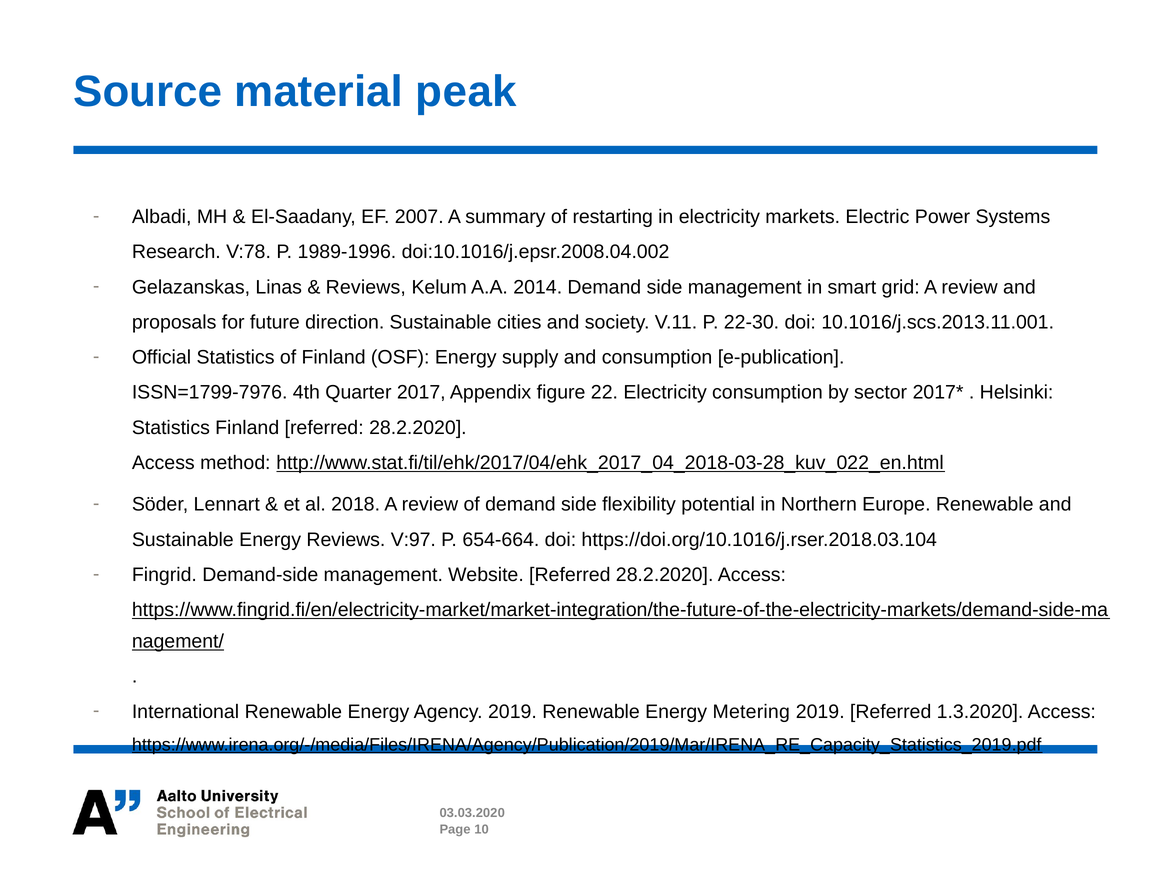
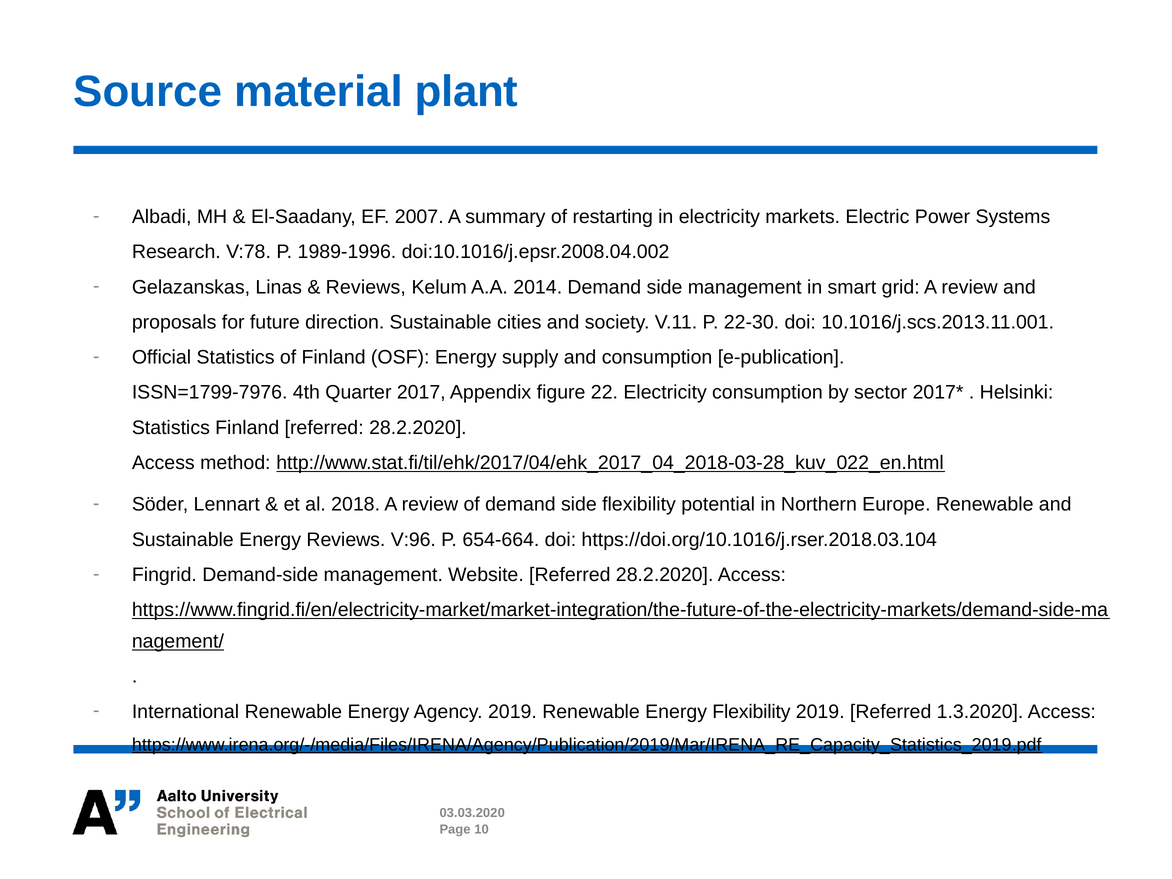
peak: peak -> plant (467, 92)
V:97: V:97 -> V:96 (413, 540)
Energy Metering: Metering -> Flexibility (751, 712)
